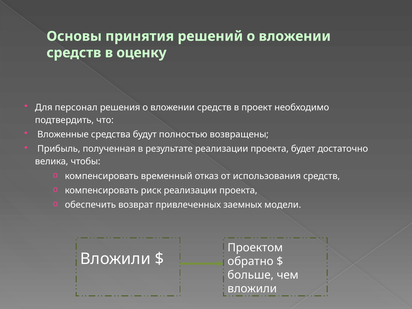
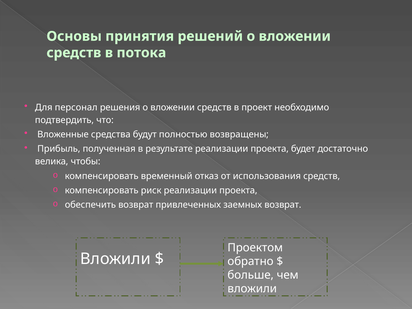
оценку: оценку -> потока (141, 53)
заемных модели: модели -> возврат (283, 205)
